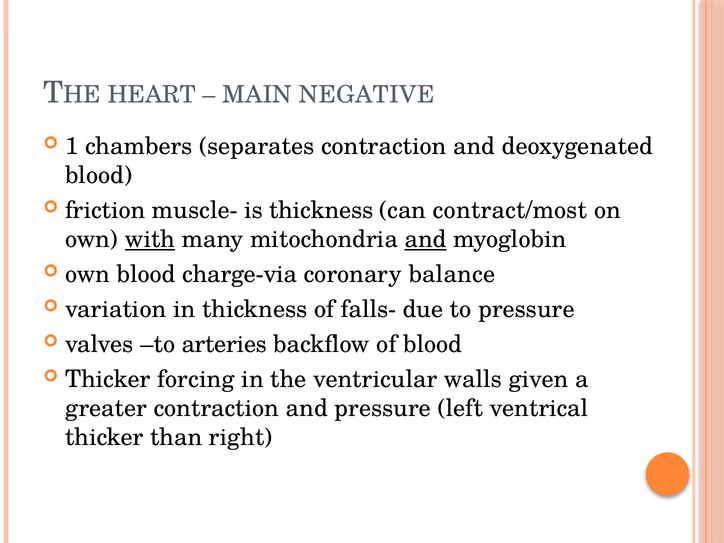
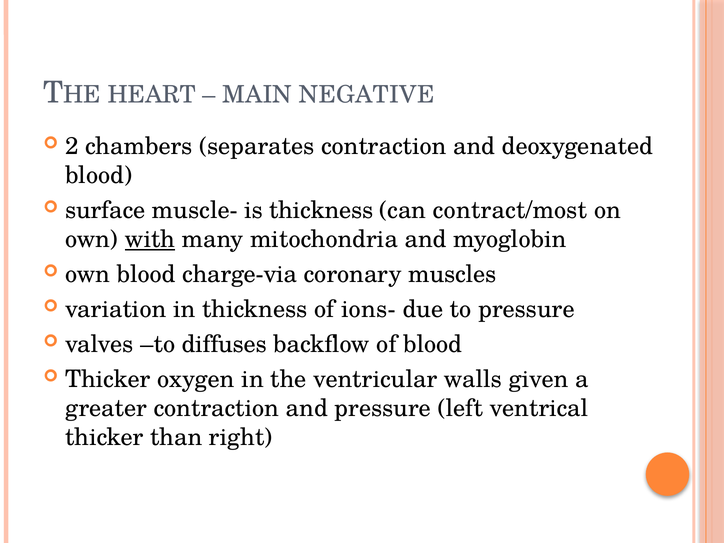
1: 1 -> 2 (72, 146)
friction: friction -> surface (105, 210)
and underline: present -> none (426, 239)
balance: balance -> muscles (452, 274)
falls-: falls- -> ions- (368, 309)
arteries: arteries -> diffuses (224, 344)
forcing: forcing -> oxygen (196, 379)
